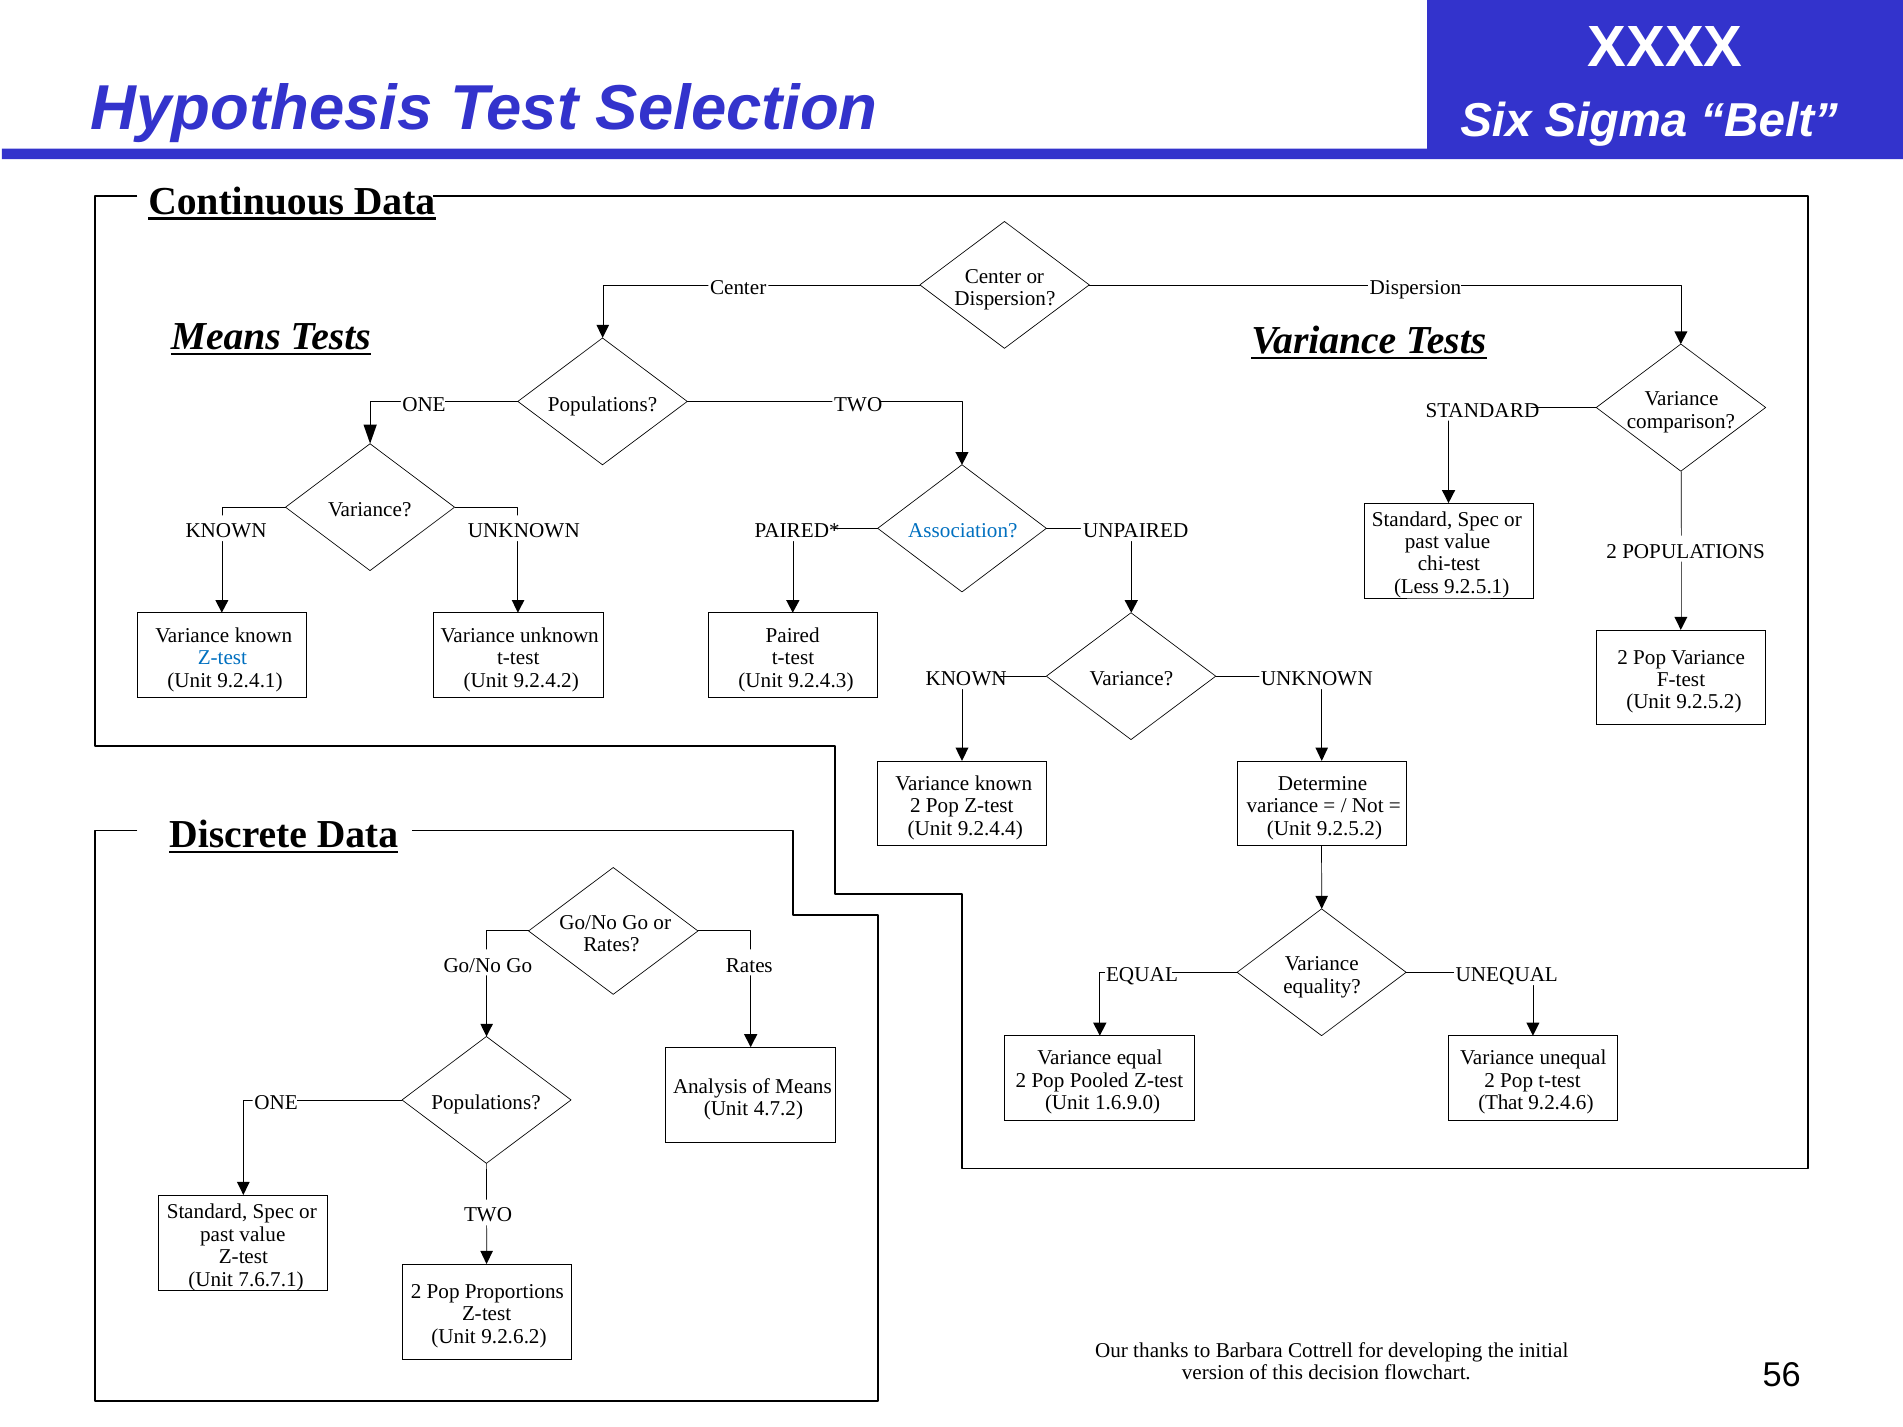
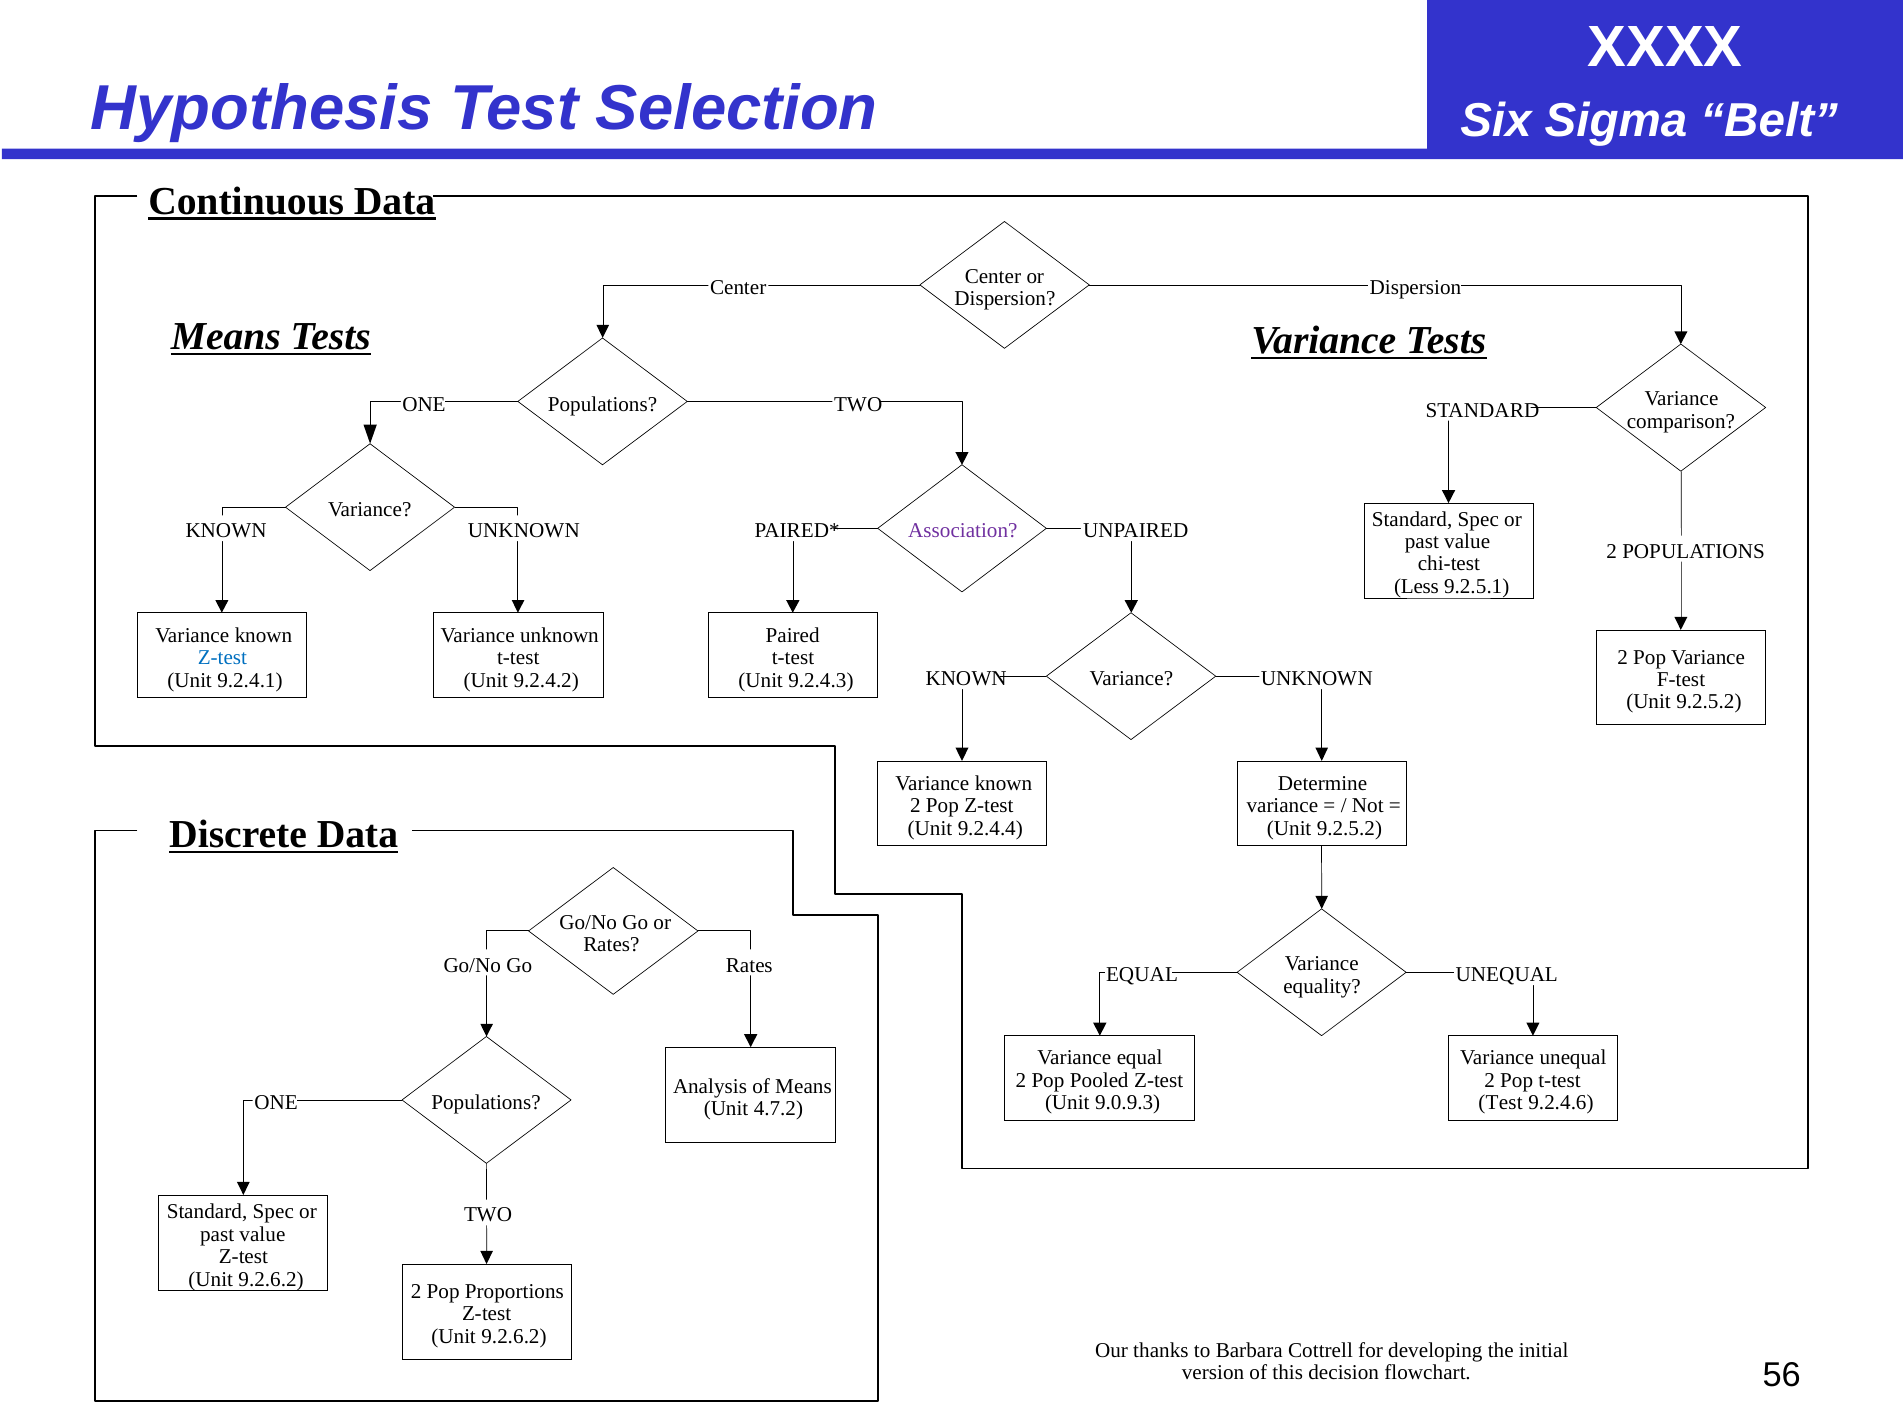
Association colour: blue -> purple (963, 531)
1.6.9.0: 1.6.9.0 -> 9.0.9.3 (1128, 1103)
That: That -> Test (1501, 1103)
7.6.7.1: 7.6.7.1 -> 9.2.6.2 (271, 1280)
